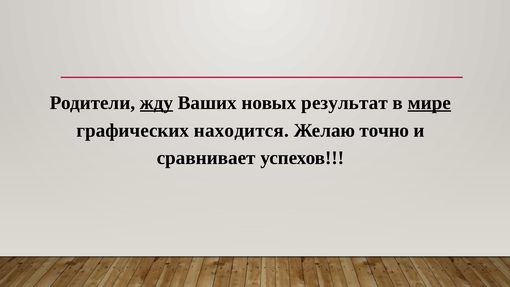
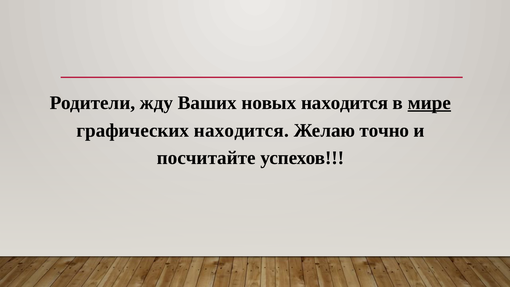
жду underline: present -> none (156, 103)
новых результат: результат -> находится (345, 103)
сравнивает: сравнивает -> посчитайте (206, 158)
